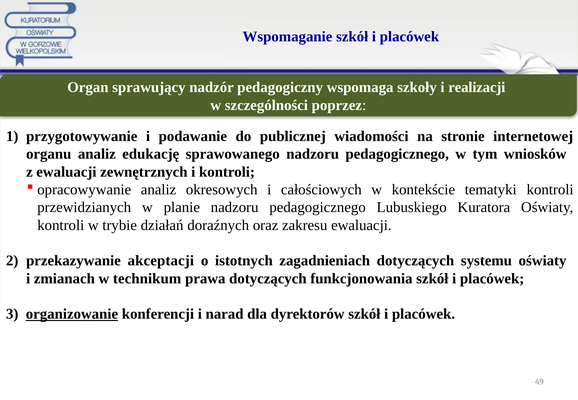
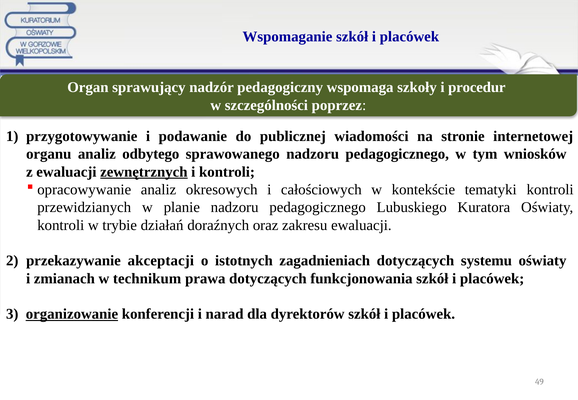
realizacji: realizacji -> procedur (477, 87)
edukację: edukację -> odbytego (151, 154)
zewnętrznych underline: none -> present (144, 172)
